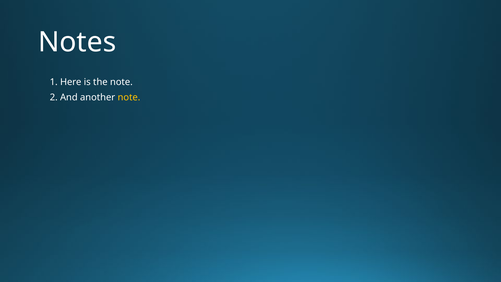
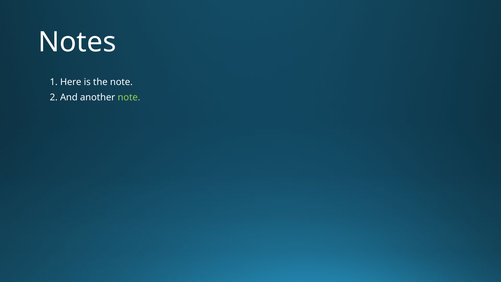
note colour: yellow -> light green (129, 97)
